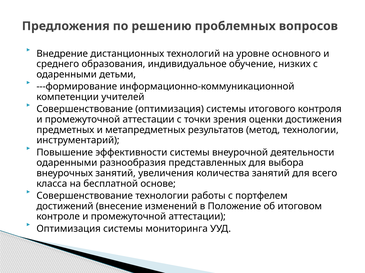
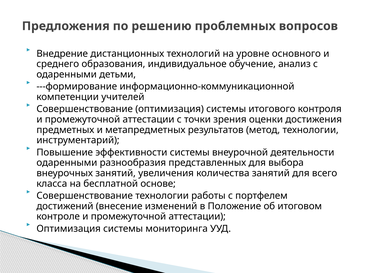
низких: низких -> анализ (295, 64)
